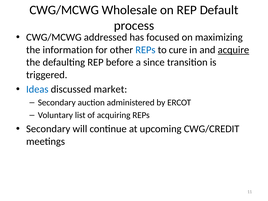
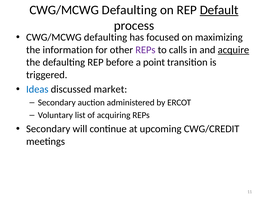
Wholesale: Wholesale -> Defaulting (129, 10)
Default underline: none -> present (219, 10)
addressed: addressed -> defaulting (106, 37)
REPs colour: blue -> purple (145, 50)
cure: cure -> calls (178, 50)
since: since -> point (154, 62)
